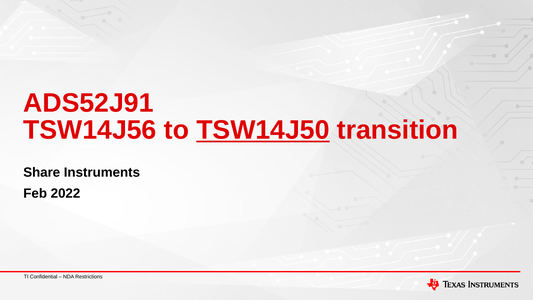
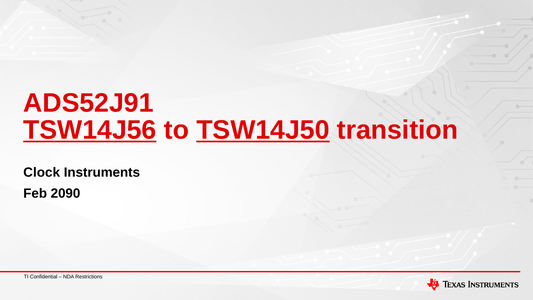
TSW14J56 underline: none -> present (90, 130)
Share: Share -> Clock (42, 172)
2022: 2022 -> 2090 (65, 193)
